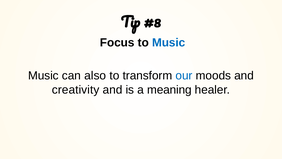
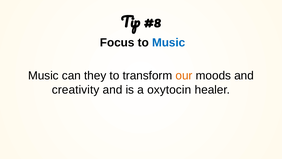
also: also -> they (95, 75)
our colour: blue -> orange (184, 75)
meaning: meaning -> oxytocin (169, 90)
